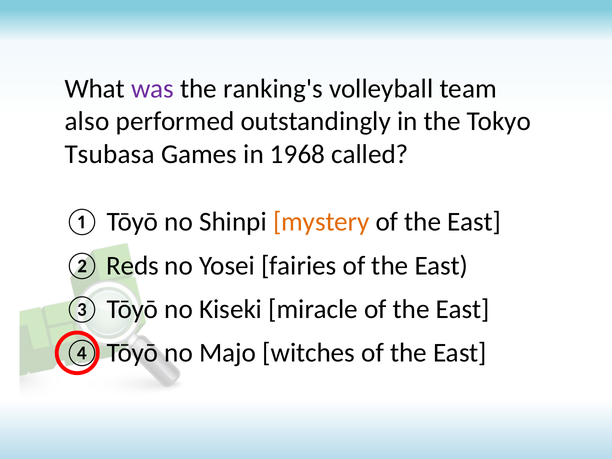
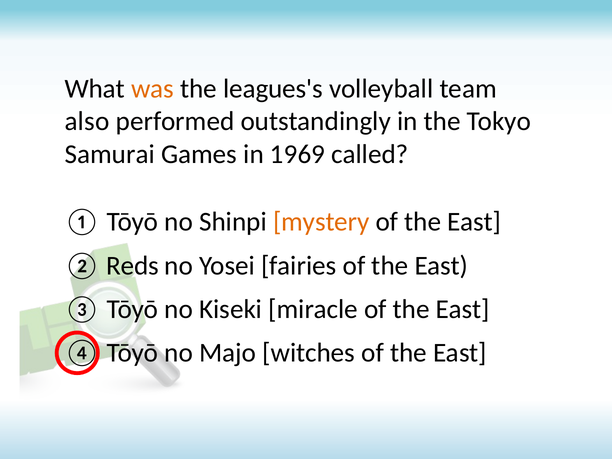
was colour: purple -> orange (152, 89)
ranking's: ranking's -> leagues's (273, 89)
Tsubasa: Tsubasa -> Samurai (110, 154)
1968: 1968 -> 1969 (298, 154)
